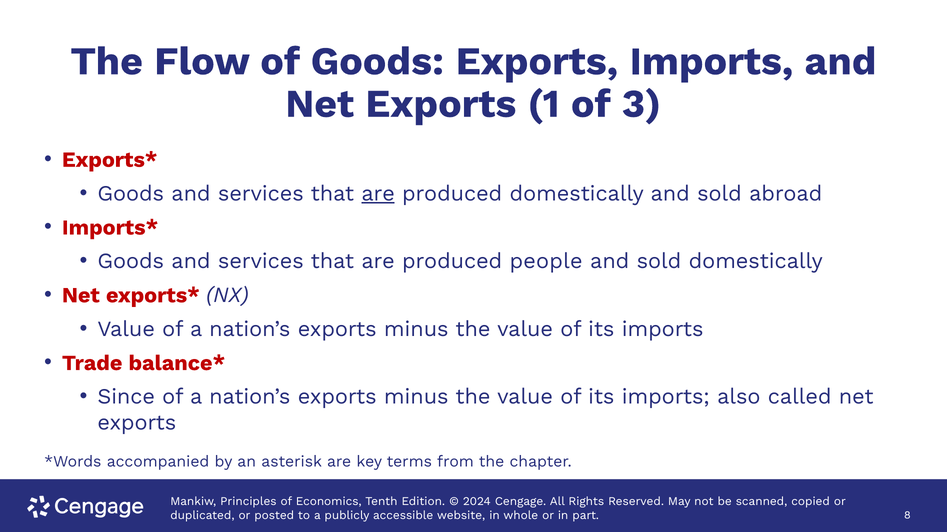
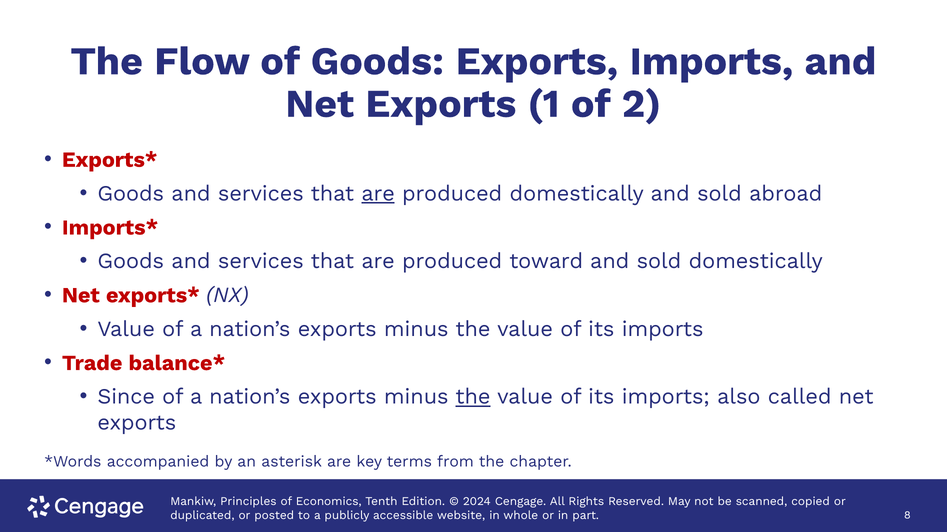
3: 3 -> 2 (641, 104)
people: people -> toward (546, 262)
the underline: none -> present (473, 397)
